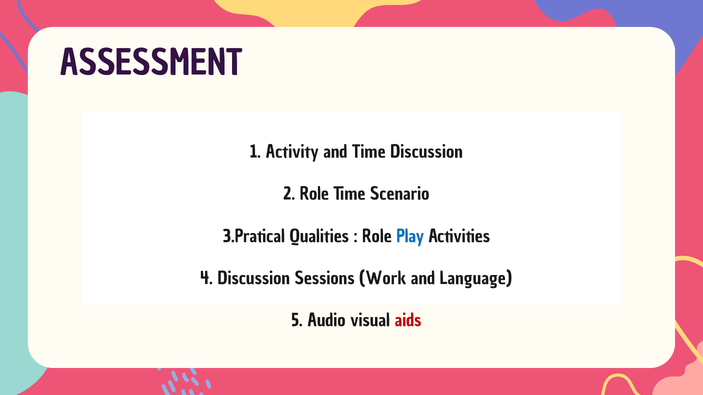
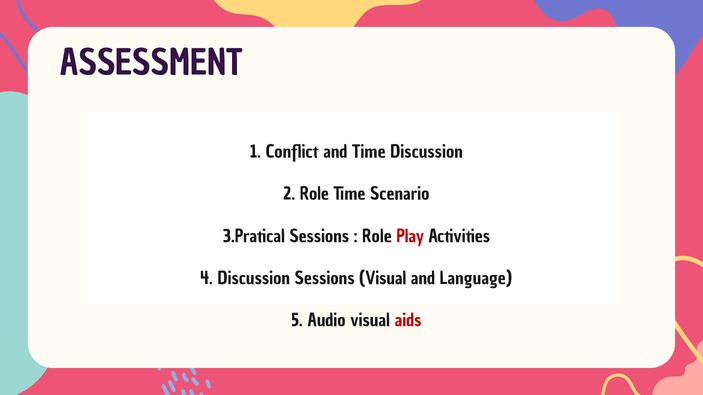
Activity: Activity -> Conflict (292, 152)
3.Pratical Qualities: Qualities -> Sessions (319, 237)
Play colour: blue -> red (410, 237)
Sessions Work: Work -> Visual (383, 279)
